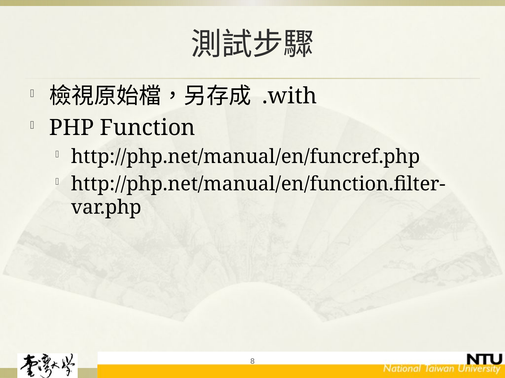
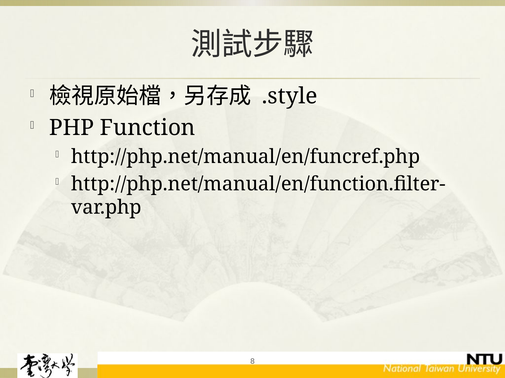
.with: .with -> .style (290, 96)
